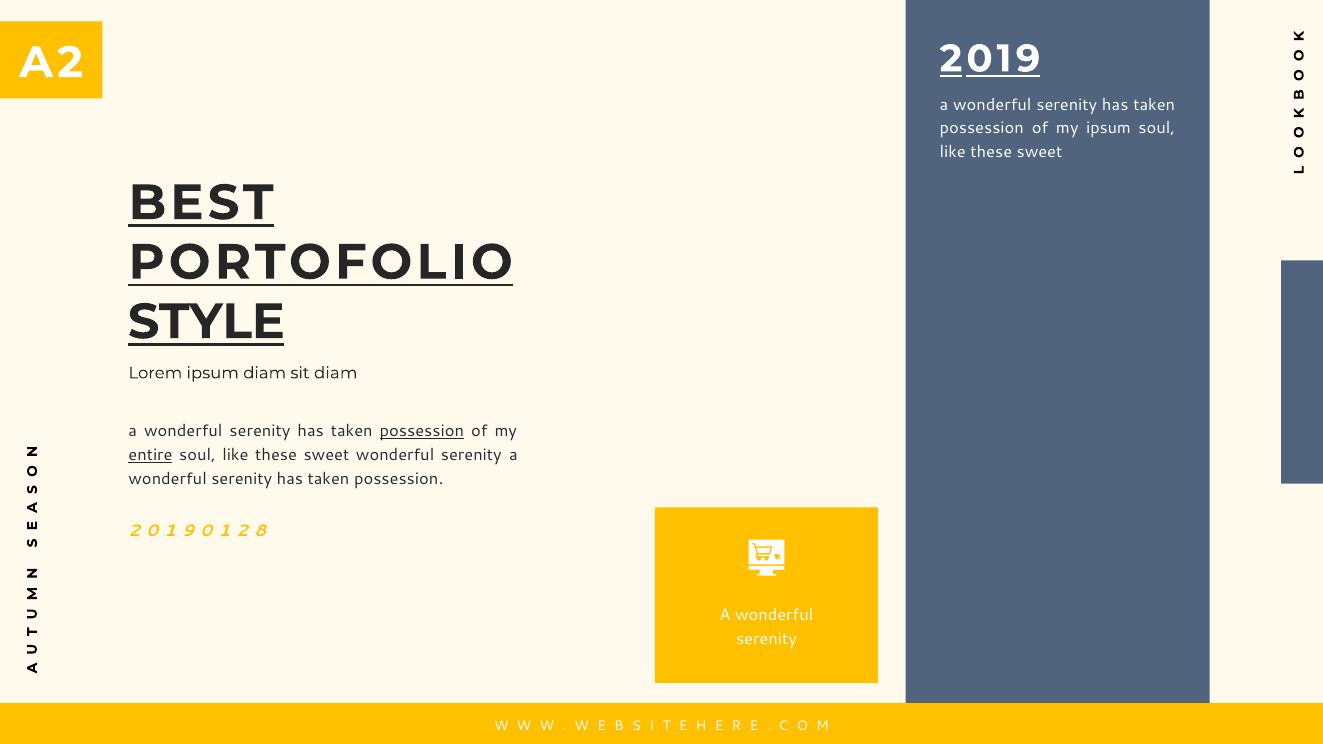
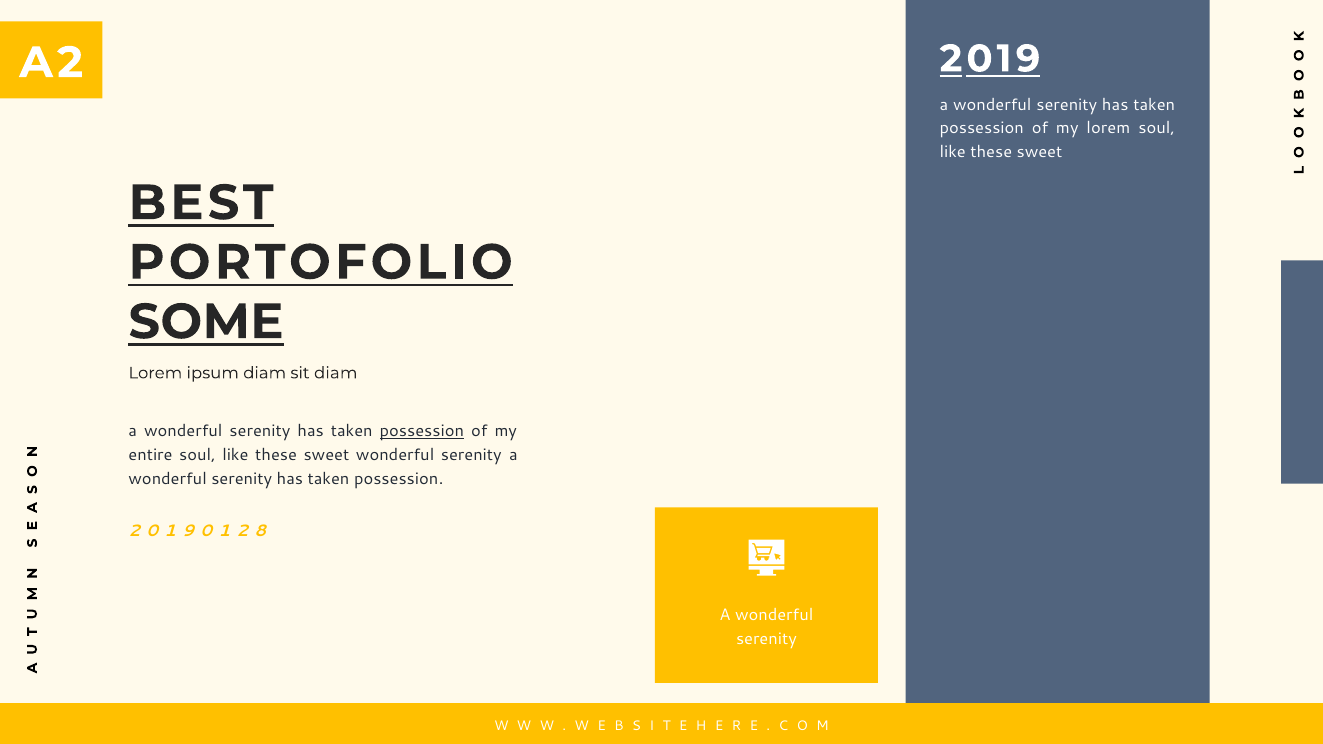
my ipsum: ipsum -> lorem (1108, 129)
STYLE: STYLE -> SOME (206, 322)
entire underline: present -> none (150, 455)
